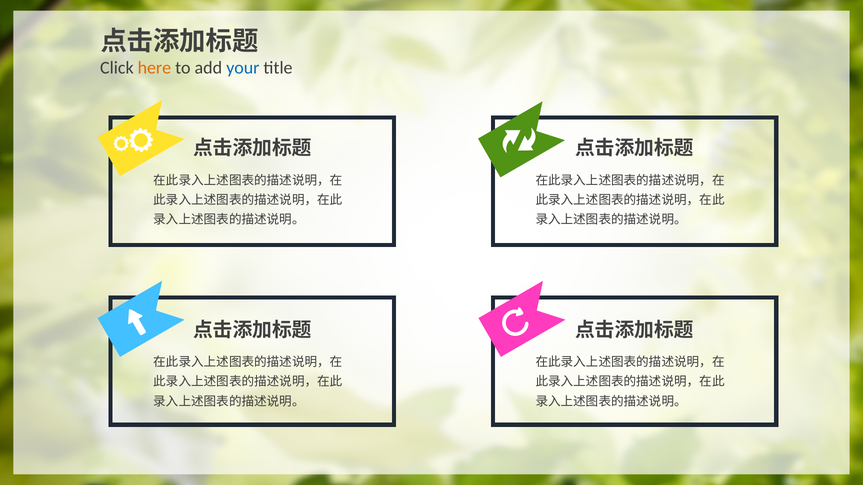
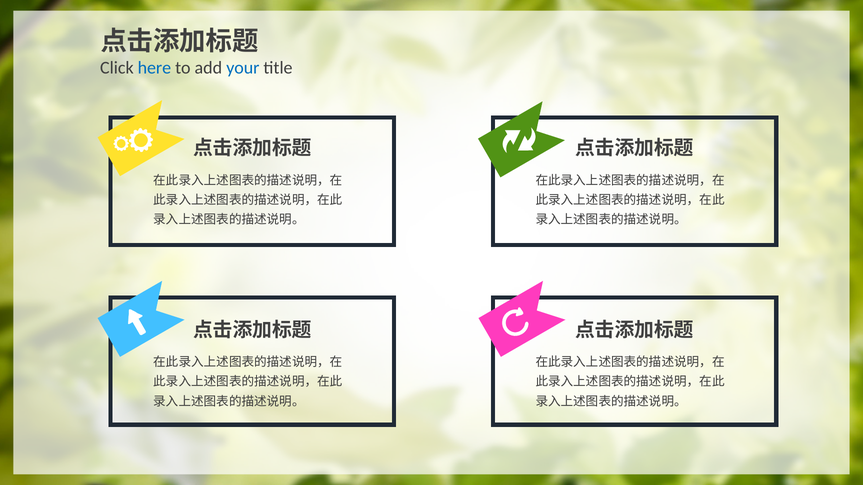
here colour: orange -> blue (154, 68)
